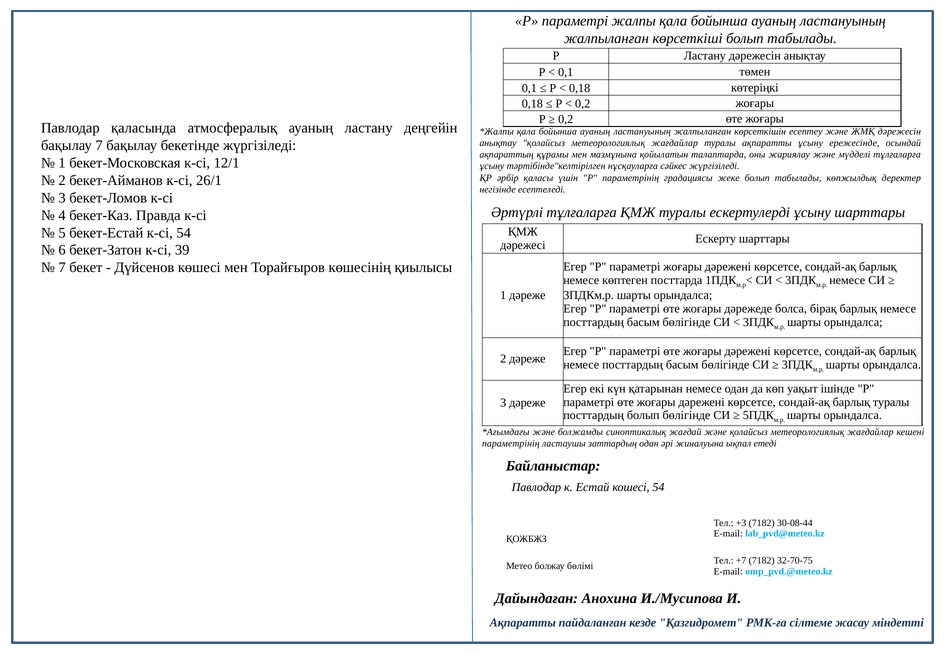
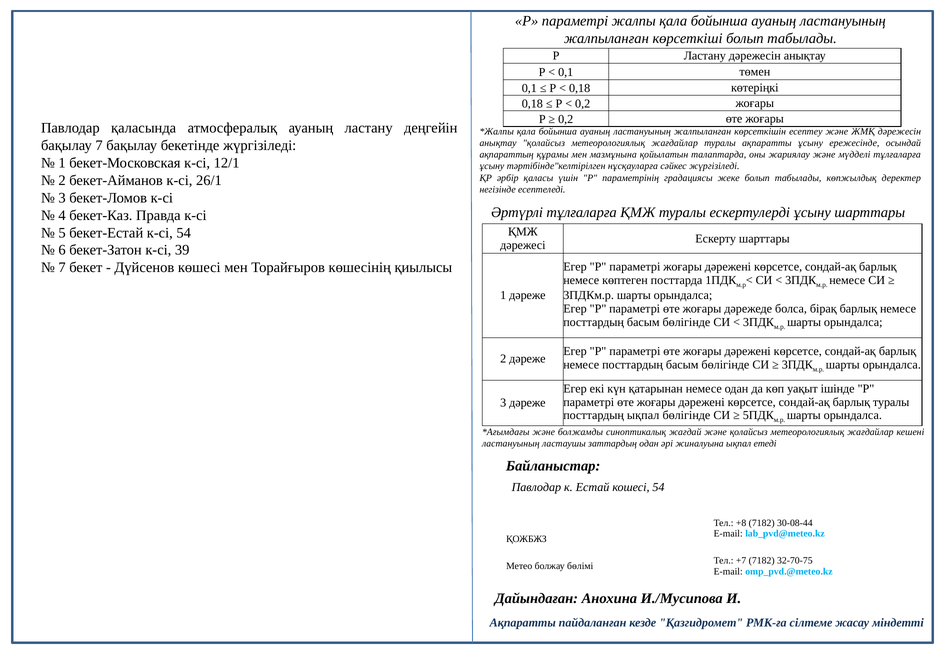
посттардың болып: болып -> ықпал (643, 416)
параметрінің: параметрінің -> ластануының (511, 444)
+3: +3 -> +8 (741, 523)
